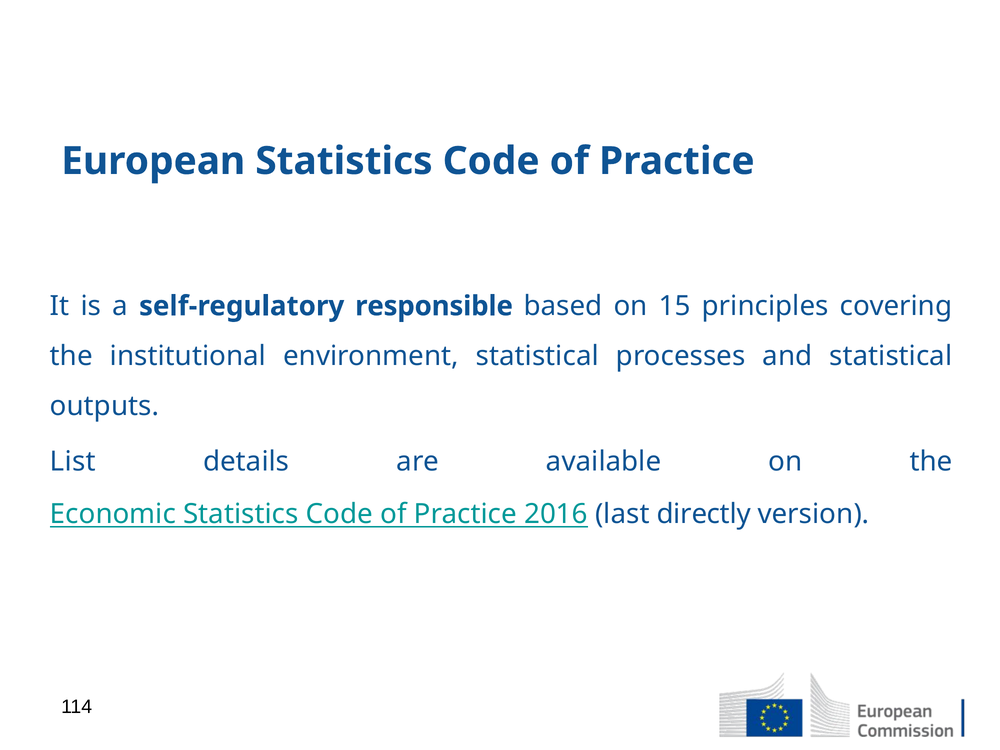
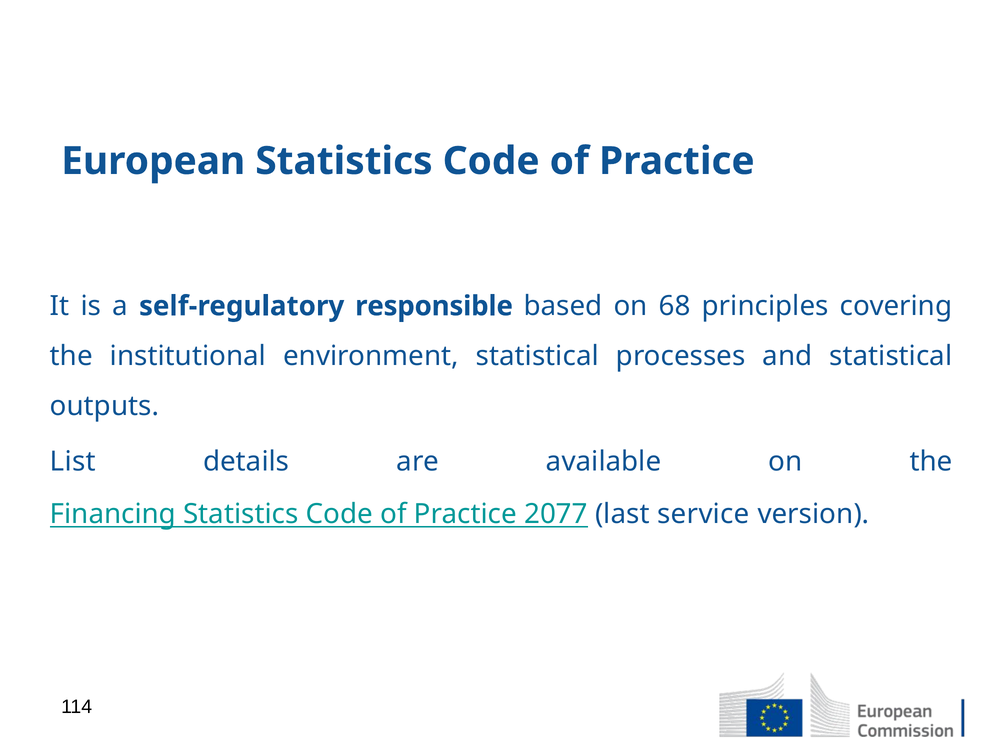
15: 15 -> 68 (675, 306)
Economic: Economic -> Financing (113, 514)
2016: 2016 -> 2077 (556, 514)
directly: directly -> service (703, 514)
